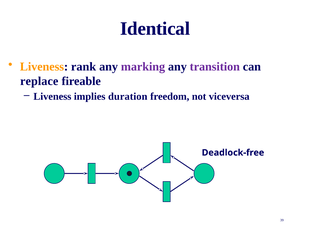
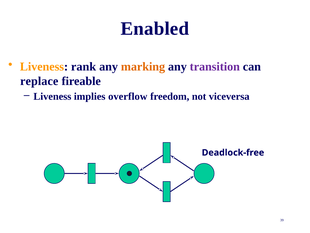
Identical: Identical -> Enabled (155, 28)
marking colour: purple -> orange (143, 66)
duration: duration -> overflow (128, 96)
